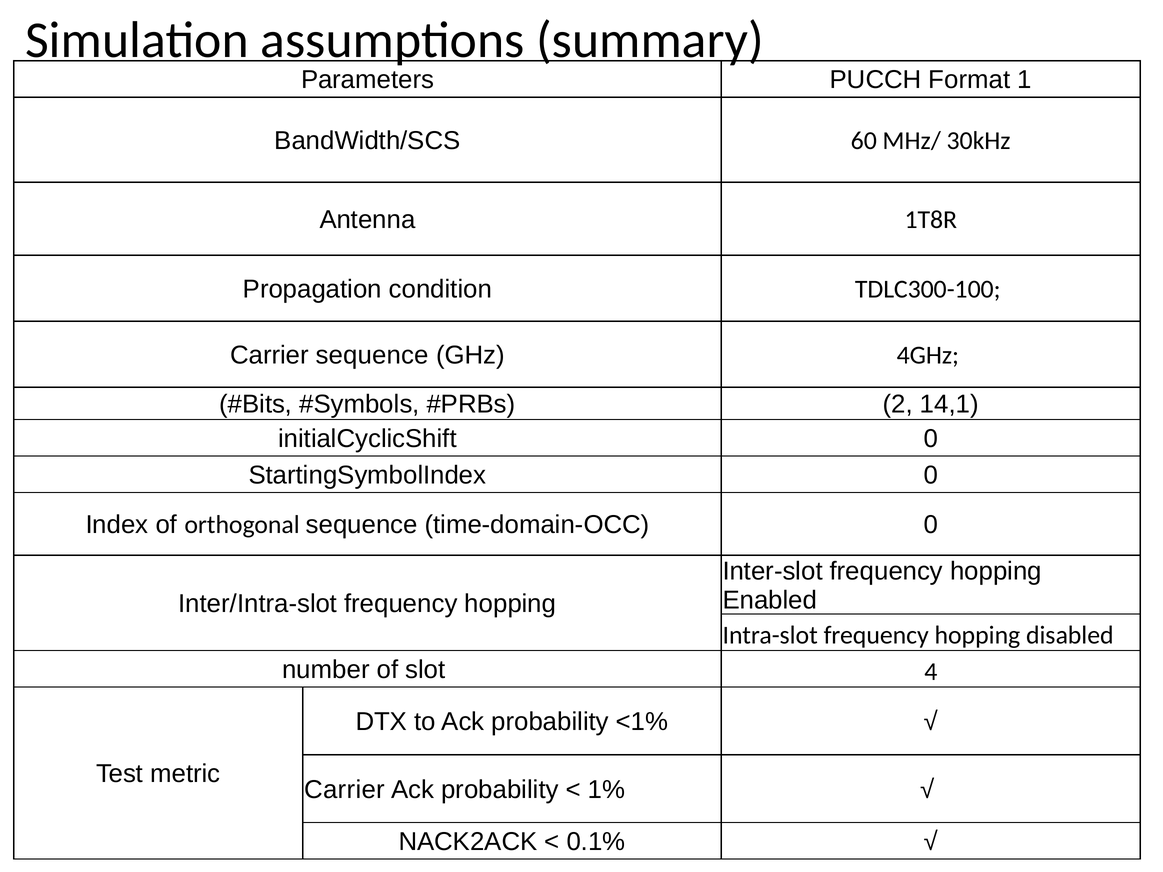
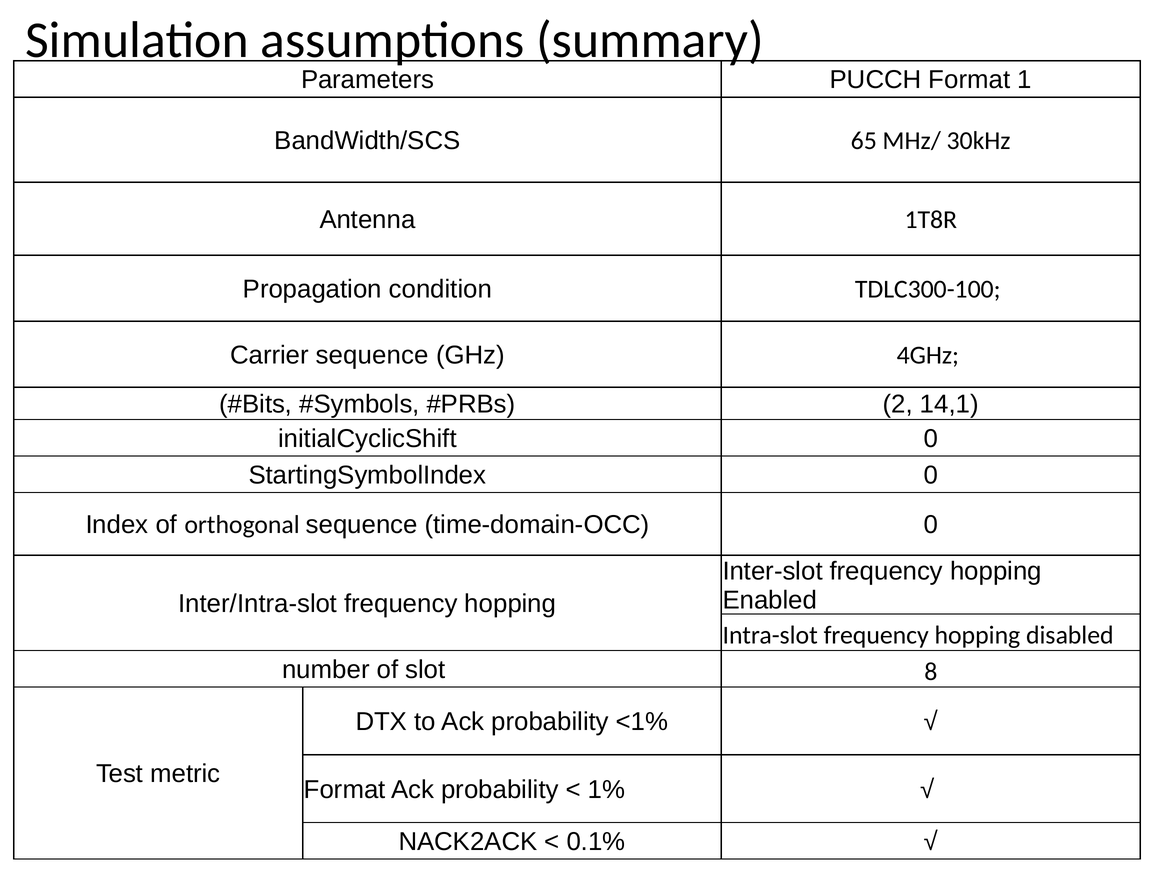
60: 60 -> 65 (864, 141)
4: 4 -> 8 (931, 672)
Carrier: Carrier -> Format (345, 790)
